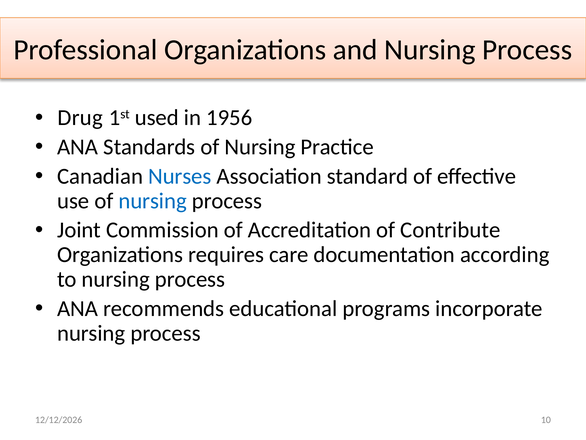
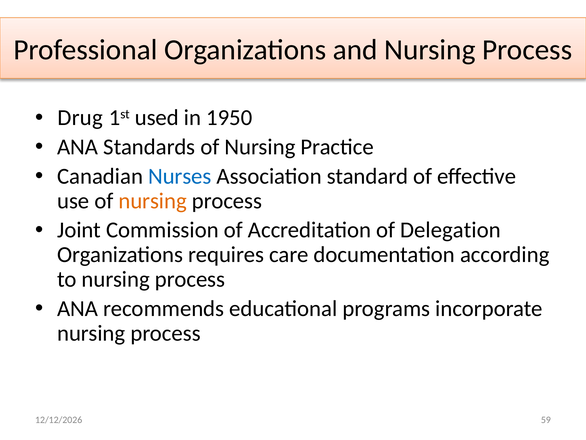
1956: 1956 -> 1950 (229, 118)
nursing colour: blue -> orange (153, 201)
Contribute: Contribute -> Delegation (450, 230)
10: 10 -> 59 (546, 420)
